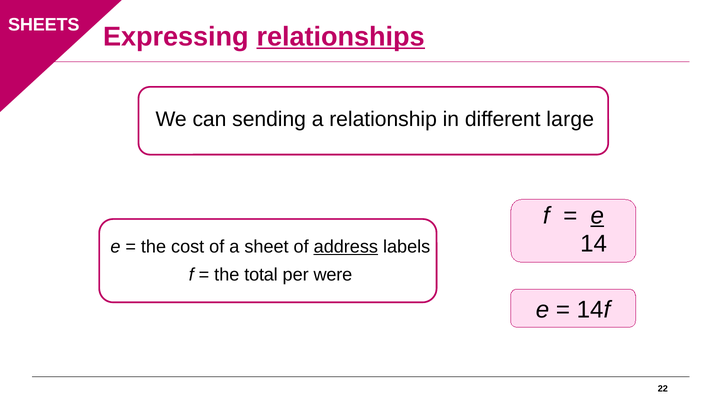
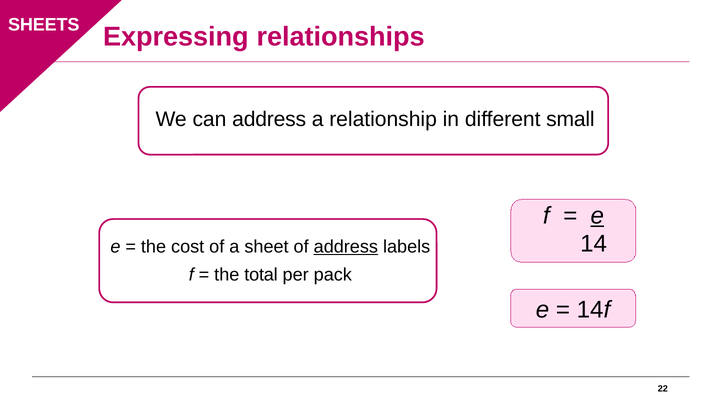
relationships underline: present -> none (341, 37)
can sending: sending -> address (269, 119)
large: large -> small (570, 119)
were: were -> pack (333, 274)
